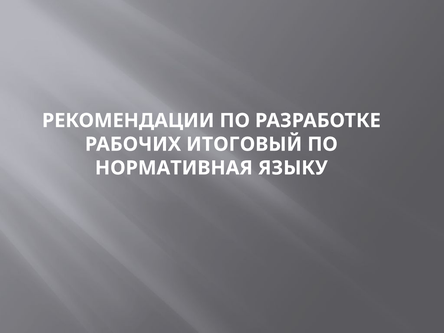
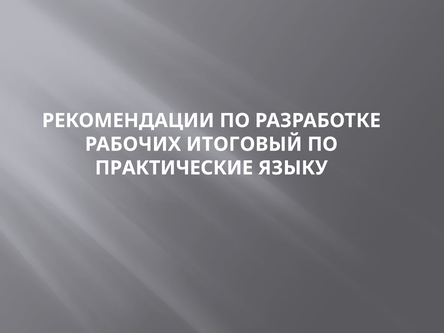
НОРМАТИВНАЯ: НОРМАТИВНАЯ -> ПРАКТИЧЕСКИЕ (174, 168)
